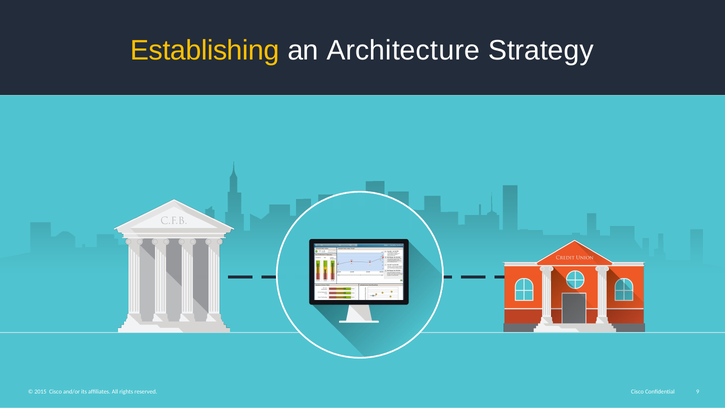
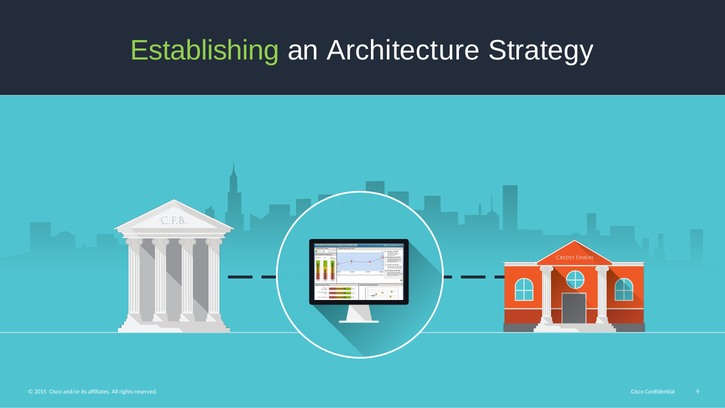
Establishing colour: yellow -> light green (205, 50)
